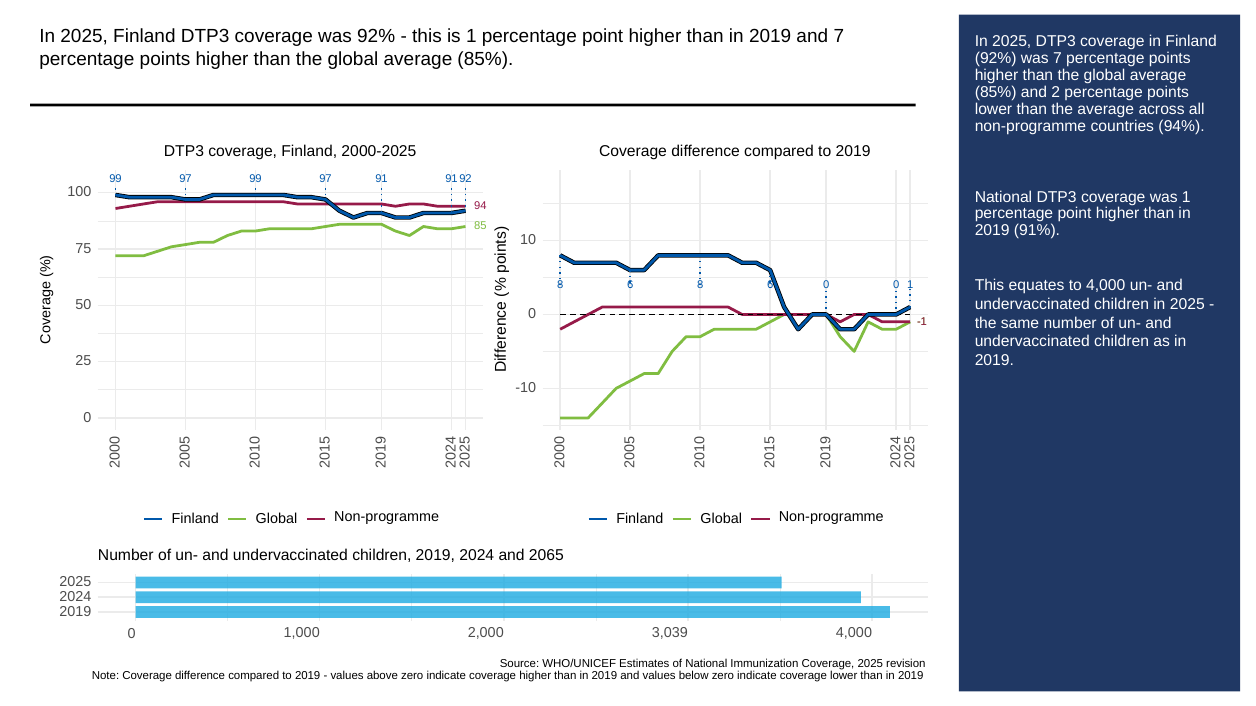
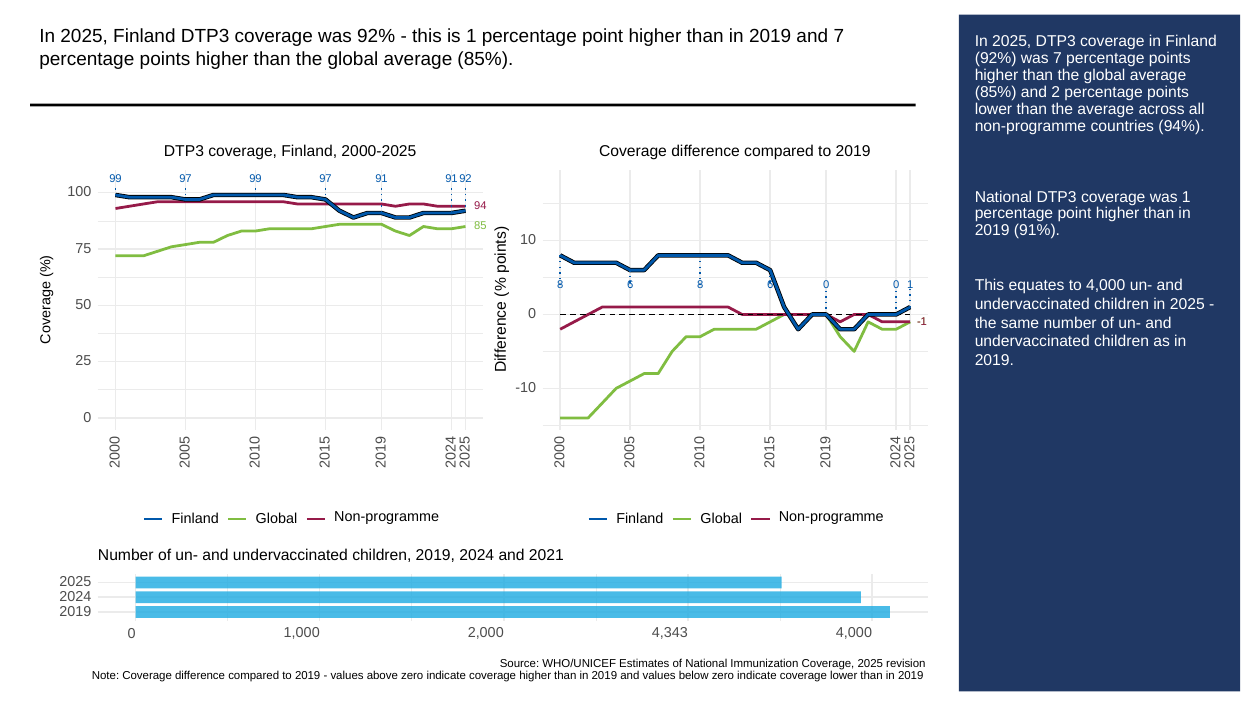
2065: 2065 -> 2021 (546, 556)
3,039: 3,039 -> 4,343 (670, 633)
